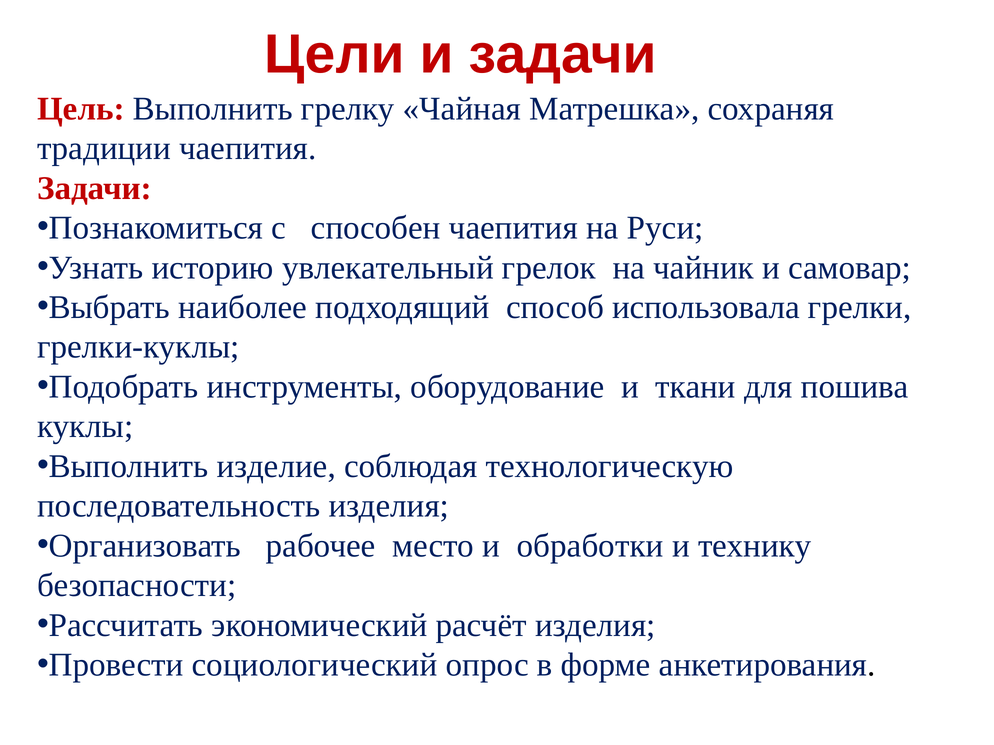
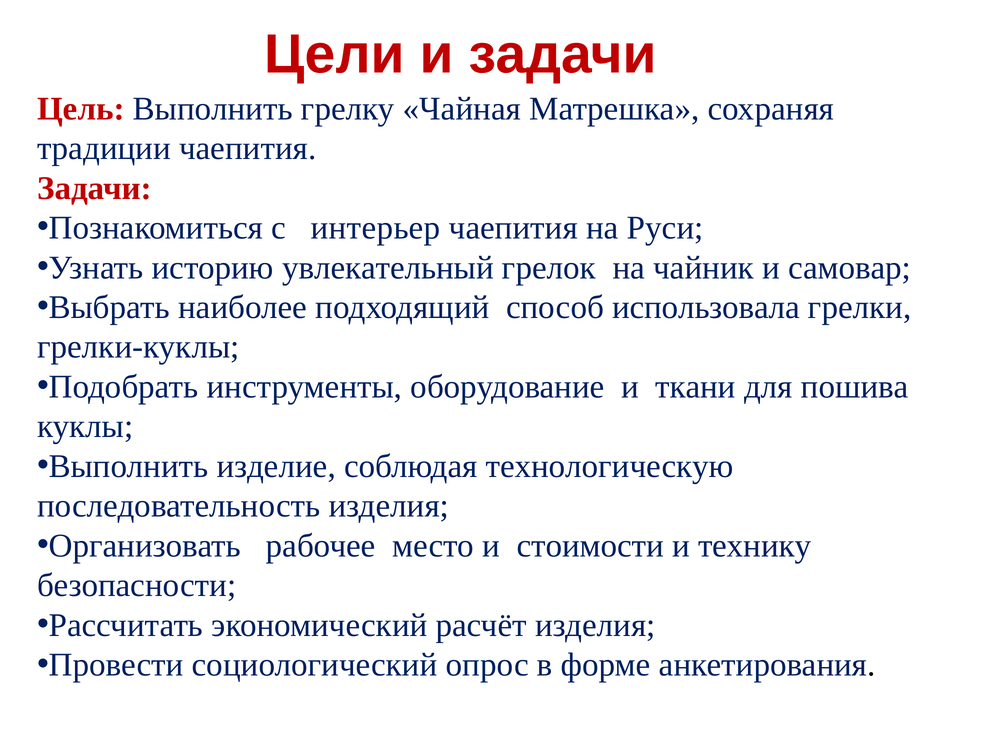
способен: способен -> интерьер (376, 228)
обработки: обработки -> стоимости (590, 546)
